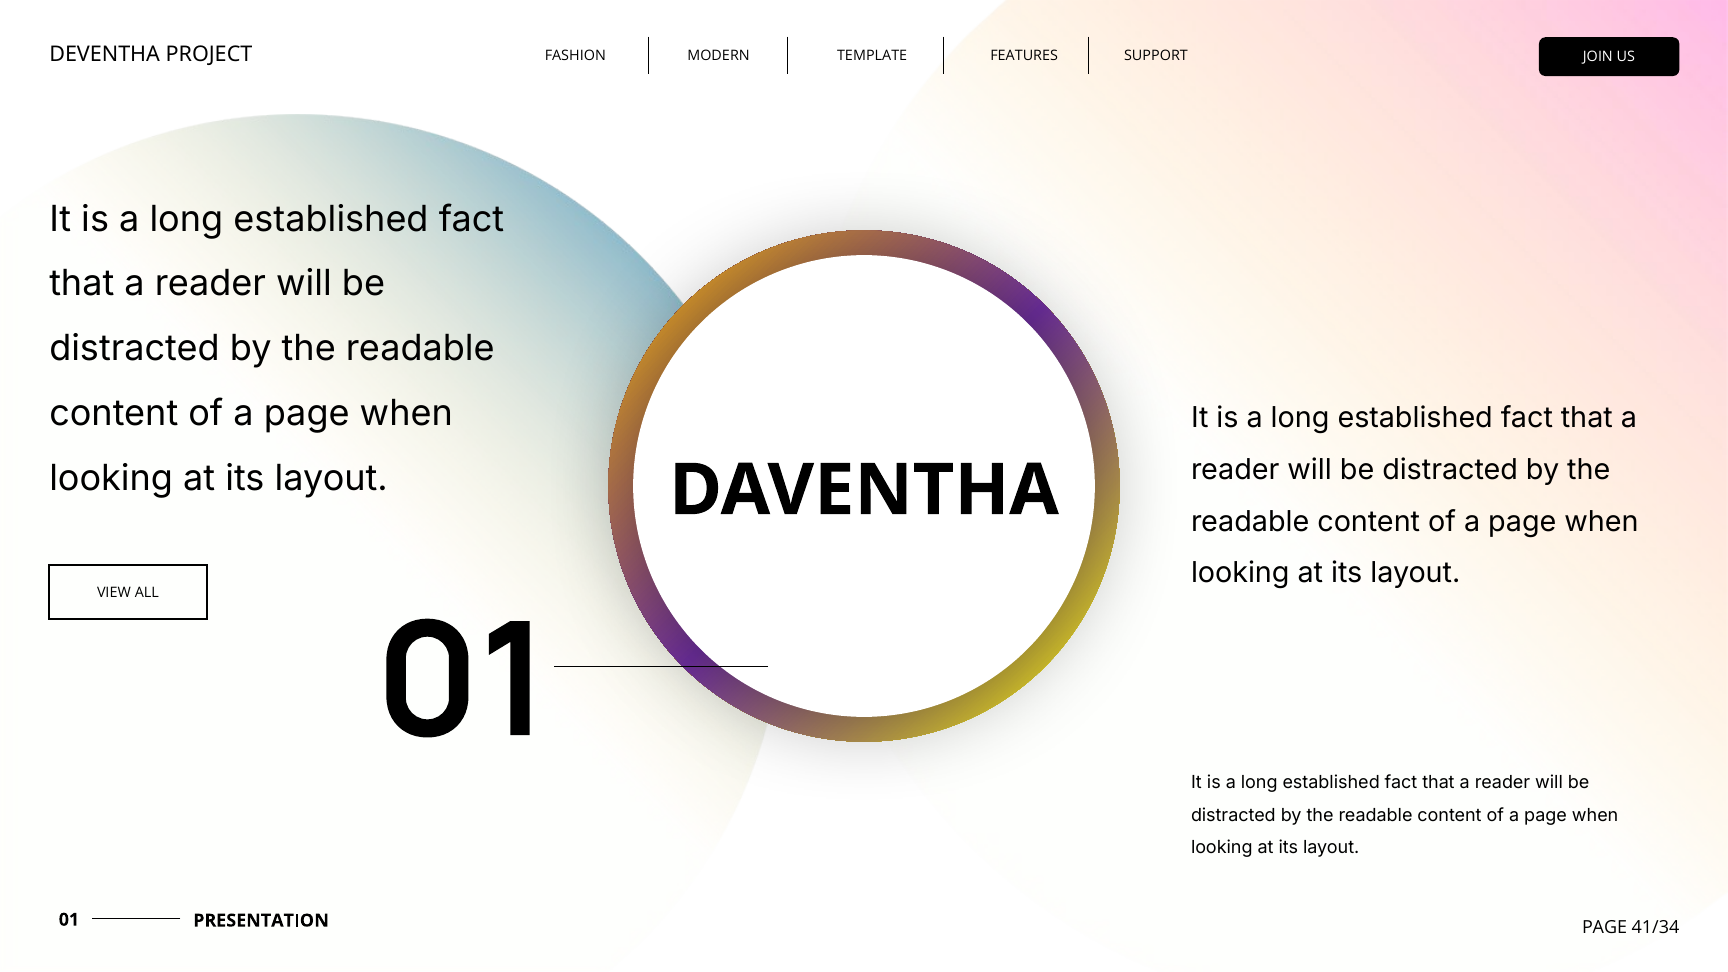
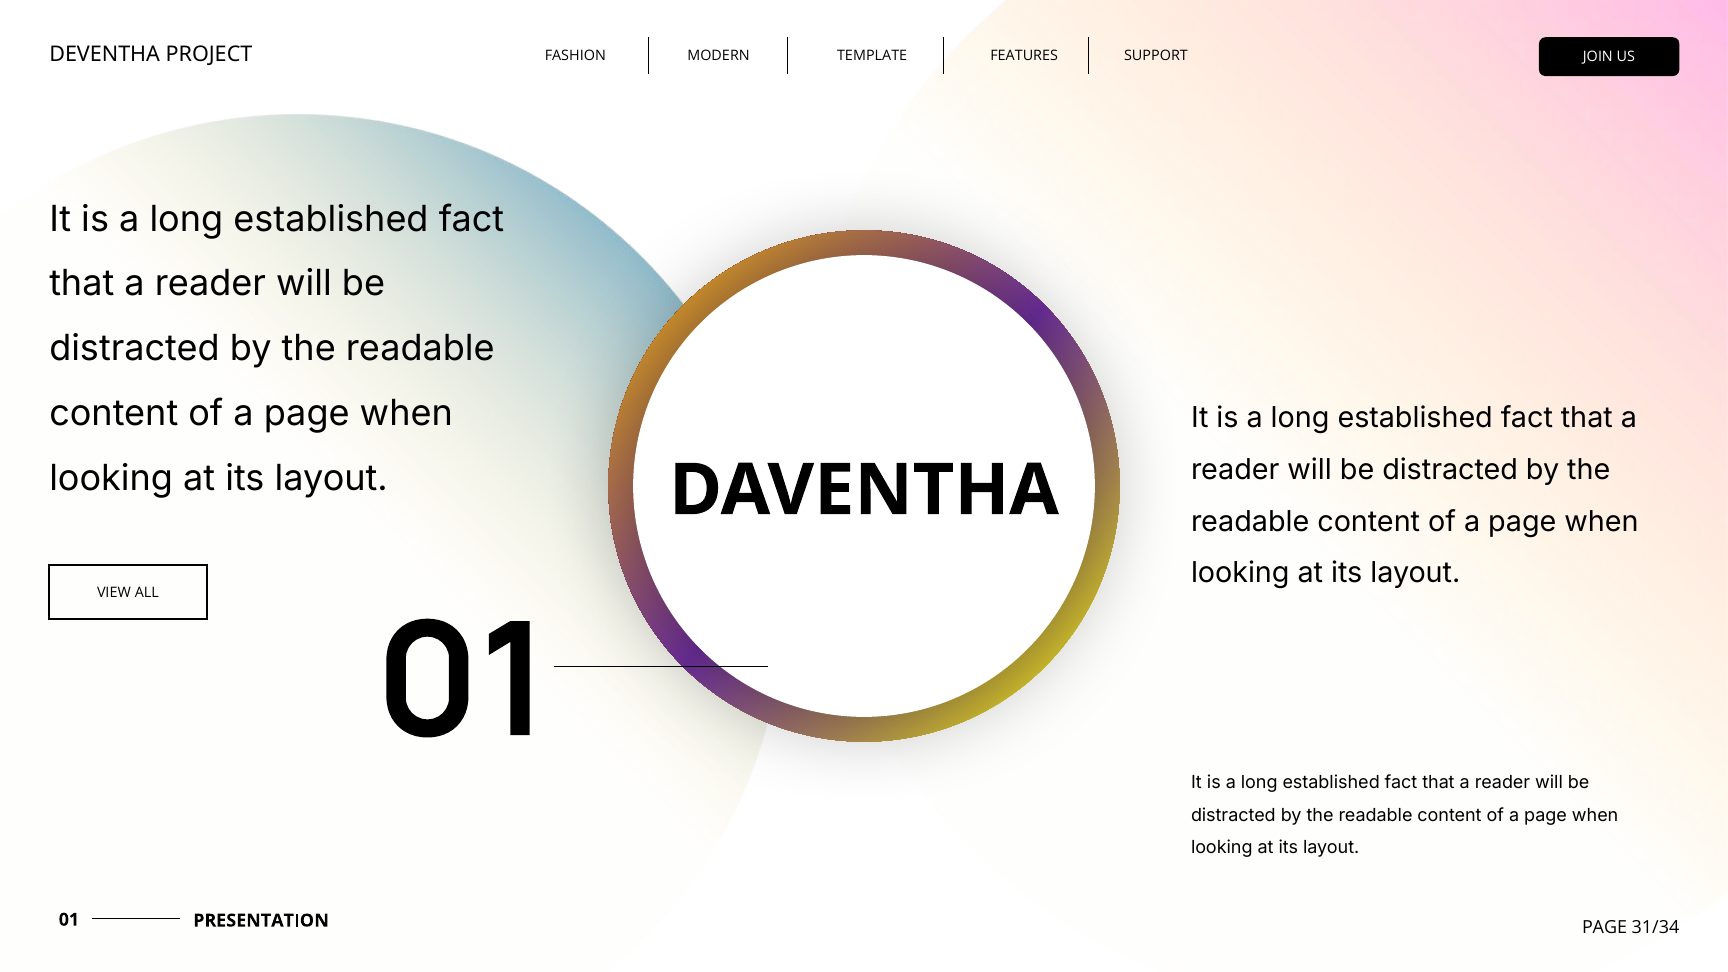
41/34: 41/34 -> 31/34 (1656, 928)
